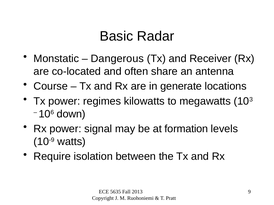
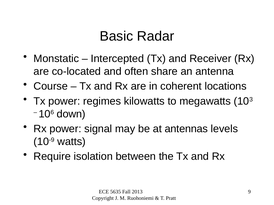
Dangerous: Dangerous -> Intercepted (117, 59)
generate: generate -> coherent (181, 86)
formation: formation -> antennas (186, 129)
